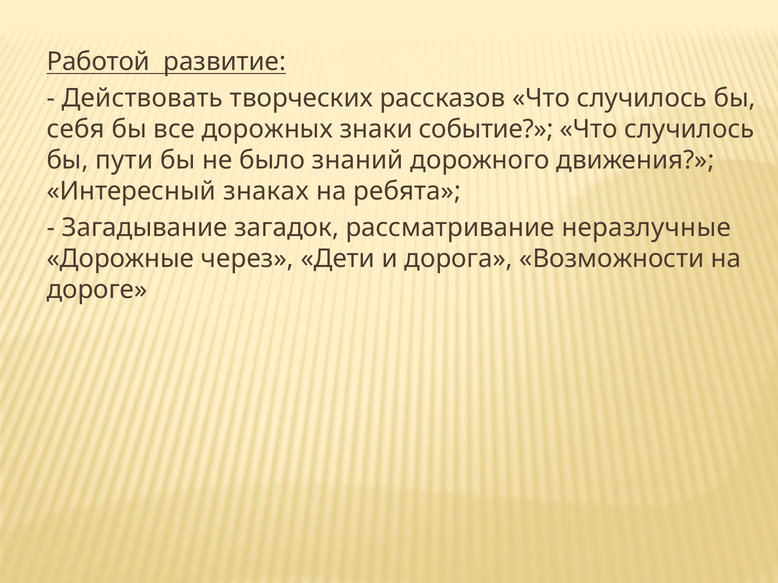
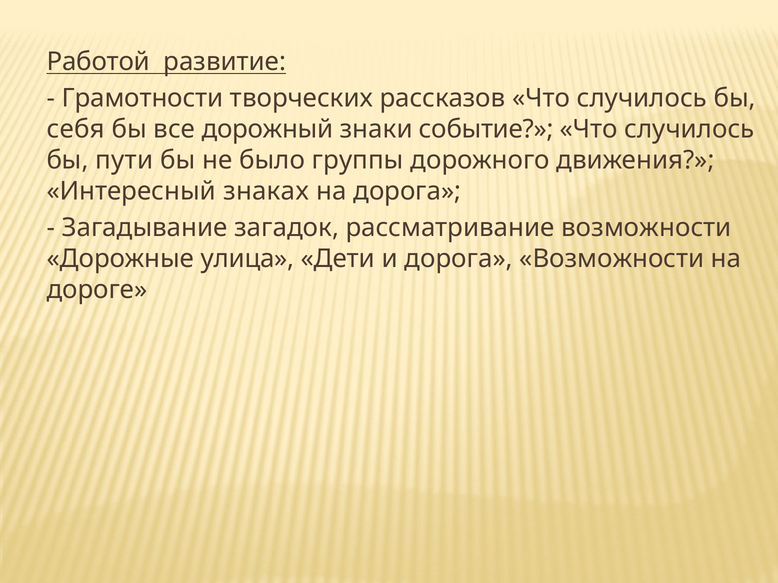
Действовать: Действовать -> Грамотности (142, 98)
дорожных: дорожных -> дорожный (268, 129)
знаний: знаний -> группы (358, 160)
на ребята: ребята -> дорога (407, 191)
рассматривание неразлучные: неразлучные -> возможности (646, 228)
через: через -> улица (248, 259)
